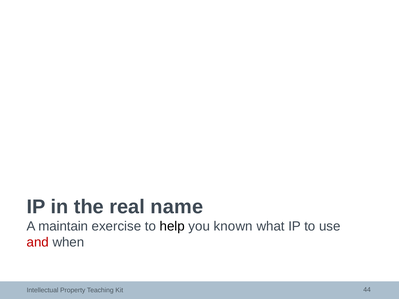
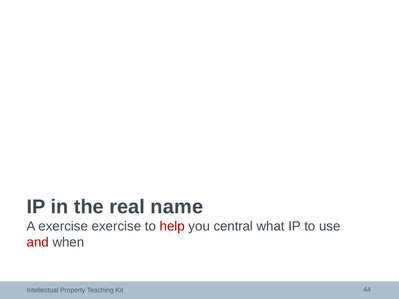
A maintain: maintain -> exercise (63, 226)
help colour: black -> red (172, 226)
known: known -> central (233, 226)
